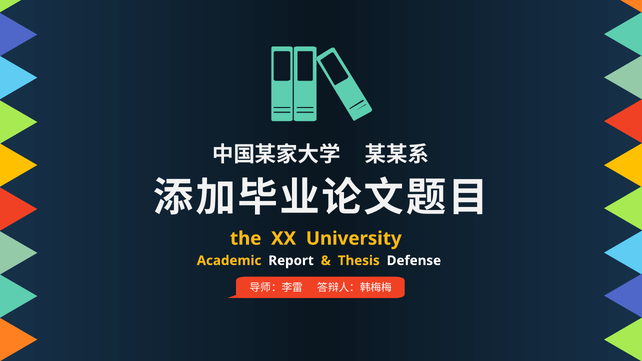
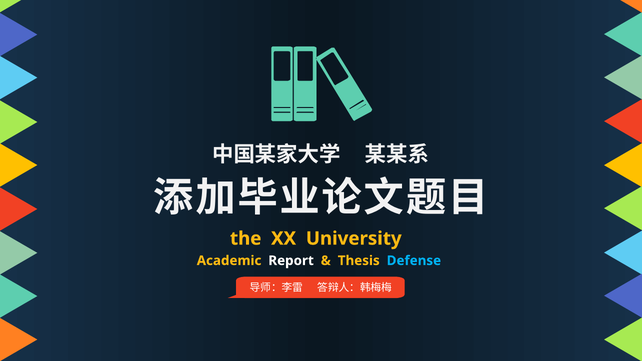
Defense colour: white -> light blue (414, 261)
